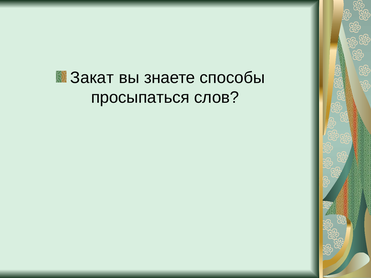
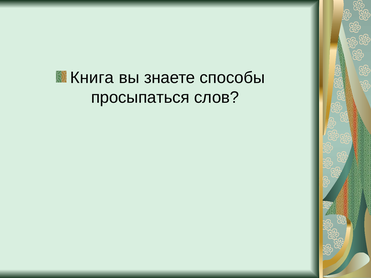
Закат: Закат -> Книга (92, 78)
